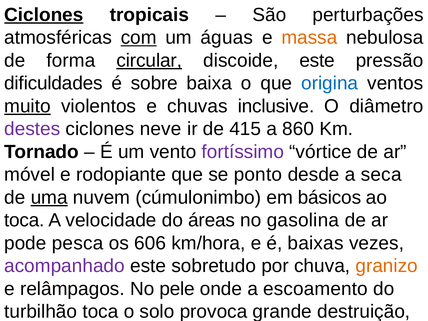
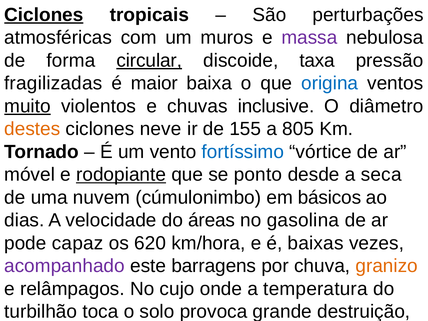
com underline: present -> none (139, 38)
águas: águas -> muros (227, 38)
massa colour: orange -> purple (309, 38)
discoide este: este -> taxa (317, 61)
dificuldades: dificuldades -> fragilizadas (53, 83)
sobre: sobre -> maior (154, 83)
destes colour: purple -> orange (32, 129)
415: 415 -> 155 (245, 129)
860: 860 -> 805 (298, 129)
fortíssimo colour: purple -> blue (243, 152)
rodopiante underline: none -> present (121, 175)
uma underline: present -> none (49, 198)
toca: toca -> dias (24, 220)
pesca: pesca -> capaz (78, 243)
606: 606 -> 620 (150, 243)
sobretudo: sobretudo -> barragens (214, 266)
pele: pele -> cujo (177, 289)
escoamento: escoamento -> temperatura (316, 289)
